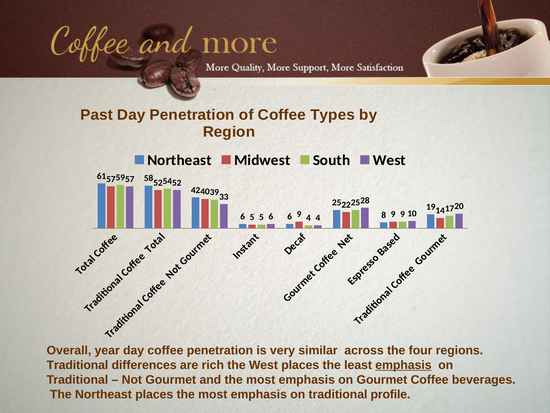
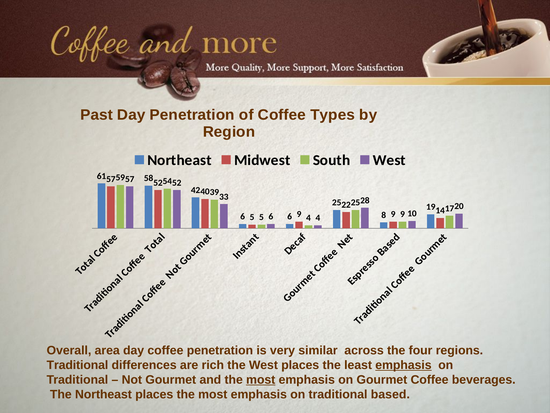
year: year -> area (107, 350)
most underline: none -> present (261, 379)
profile: profile -> based (390, 394)
